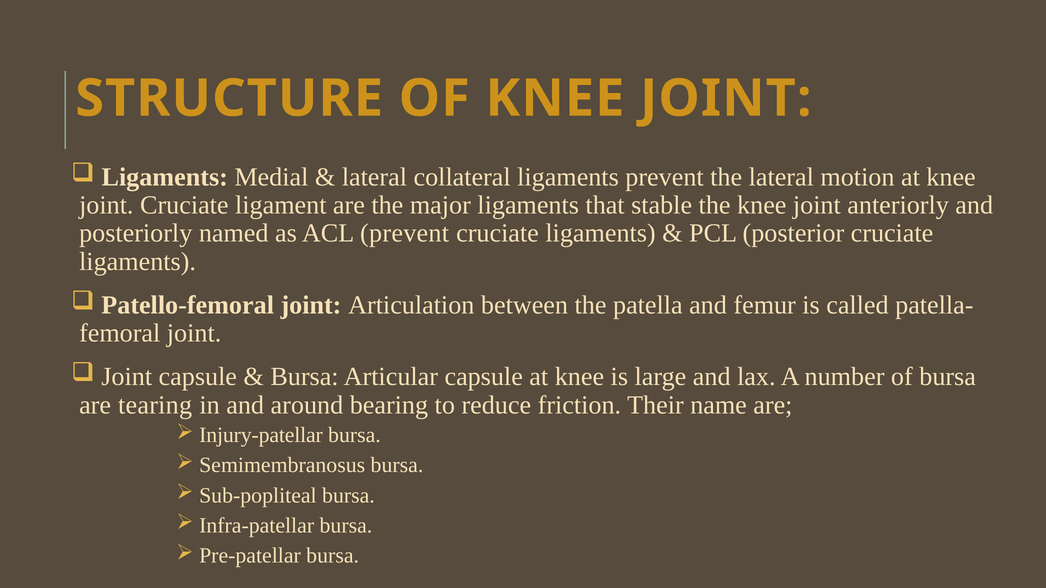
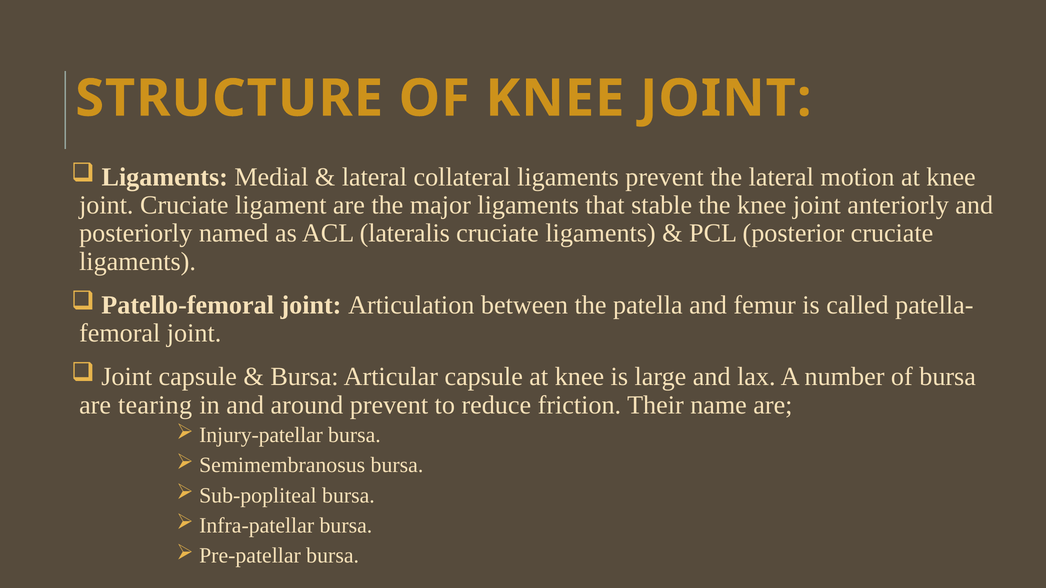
ACL prevent: prevent -> lateralis (405, 233)
around bearing: bearing -> prevent (389, 405)
